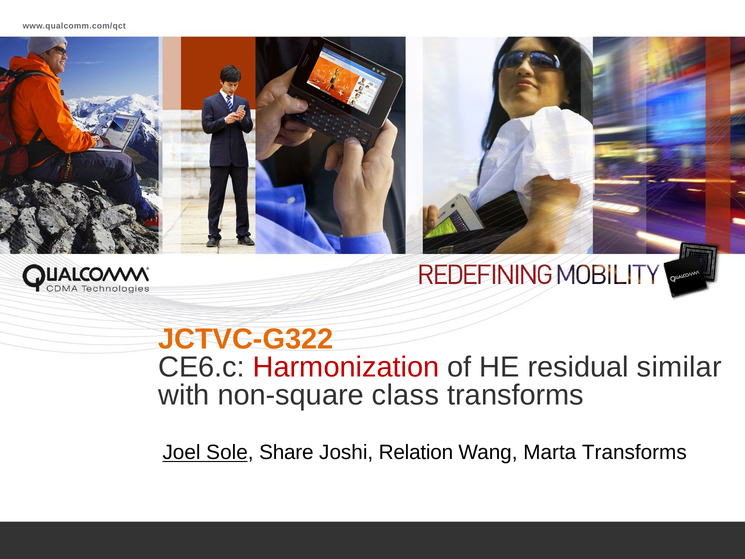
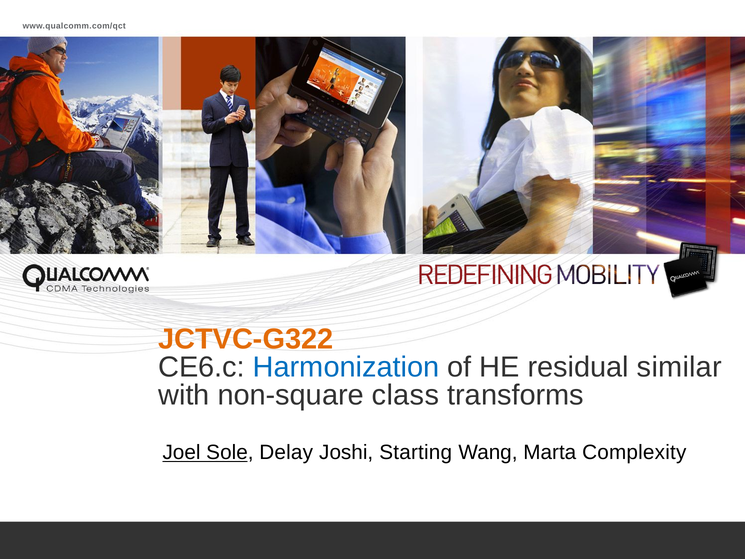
Harmonization colour: red -> blue (346, 367)
Share: Share -> Delay (286, 452)
Relation: Relation -> Starting (416, 452)
Marta Transforms: Transforms -> Complexity (634, 452)
